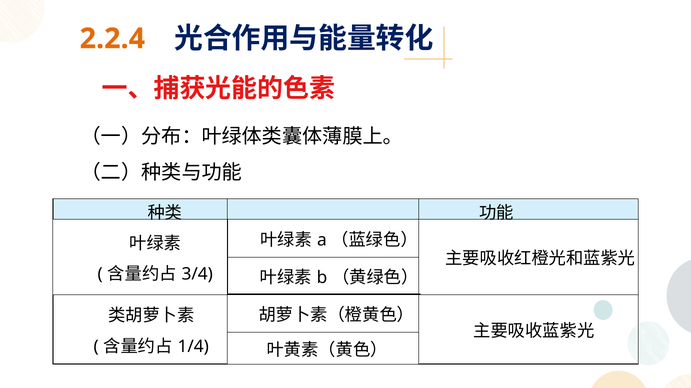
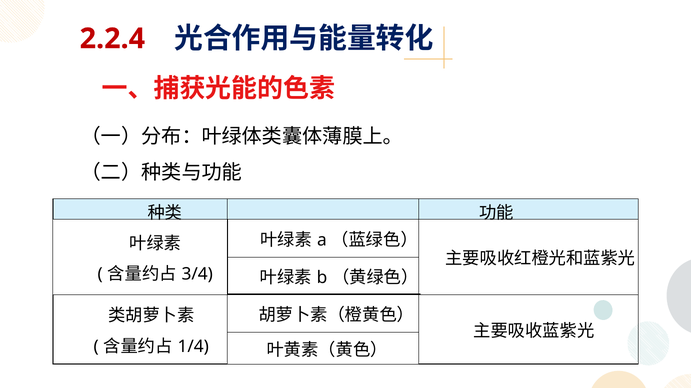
2.2.4 colour: orange -> red (112, 39)
